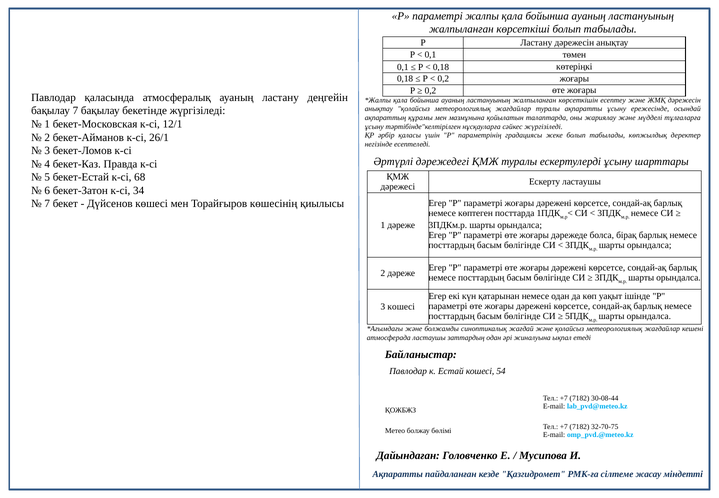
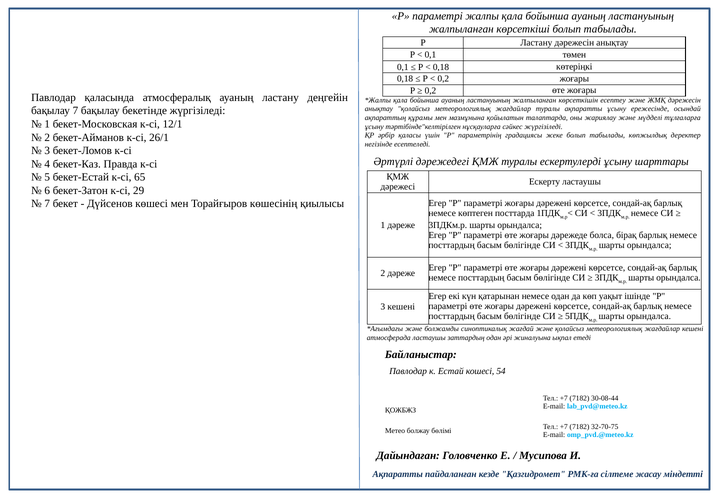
68: 68 -> 65 (140, 177)
34: 34 -> 29 (139, 190)
3 кошесi: кошесi -> кешені (401, 307)
